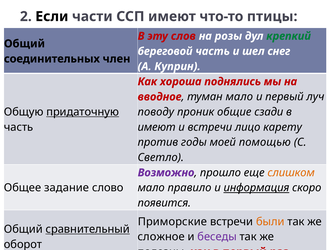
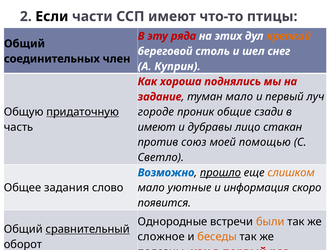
слов: слов -> ряда (183, 36)
розы: розы -> этих (228, 36)
крепкий colour: green -> orange (289, 36)
береговой часть: часть -> столь (213, 51)
вводное: вводное -> задание (160, 97)
поводу: поводу -> городе (156, 112)
и встречи: встречи -> дубравы (210, 127)
карету: карету -> стакан (283, 127)
годы: годы -> союз (194, 142)
Возможно colour: purple -> blue (166, 172)
прошло underline: none -> present (220, 172)
задание: задание -> задания (67, 188)
правило: правило -> уютные (190, 188)
информация underline: present -> none (256, 188)
Приморские: Приморские -> Однородные (172, 221)
беседы colour: purple -> orange (217, 237)
